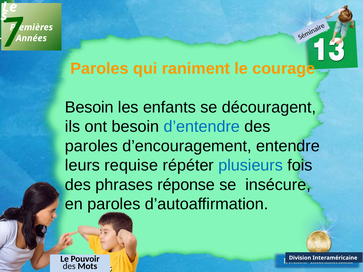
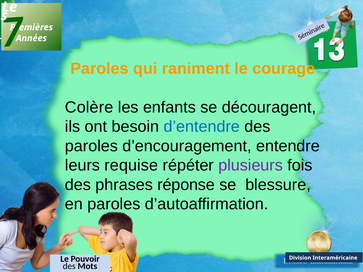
Besoin: Besoin -> Colère (89, 107)
plusieurs colour: blue -> purple (251, 165)
insécure: insécure -> blessure (278, 185)
